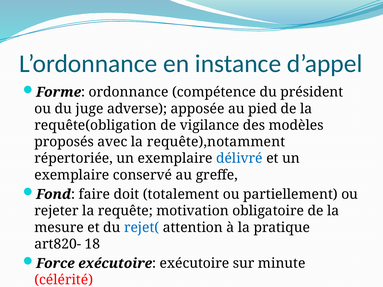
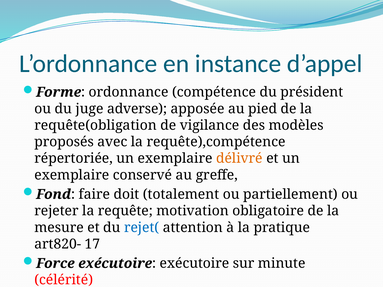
requête),notamment: requête),notamment -> requête),compétence (216, 142)
délivré colour: blue -> orange (239, 159)
18: 18 -> 17 (92, 244)
